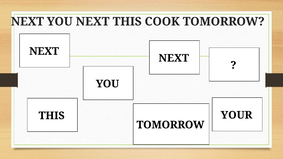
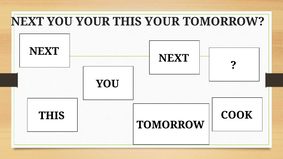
NEXT: NEXT -> YOUR (93, 22)
THIS COOK: COOK -> YOUR (162, 22)
YOUR: YOUR -> COOK (237, 115)
